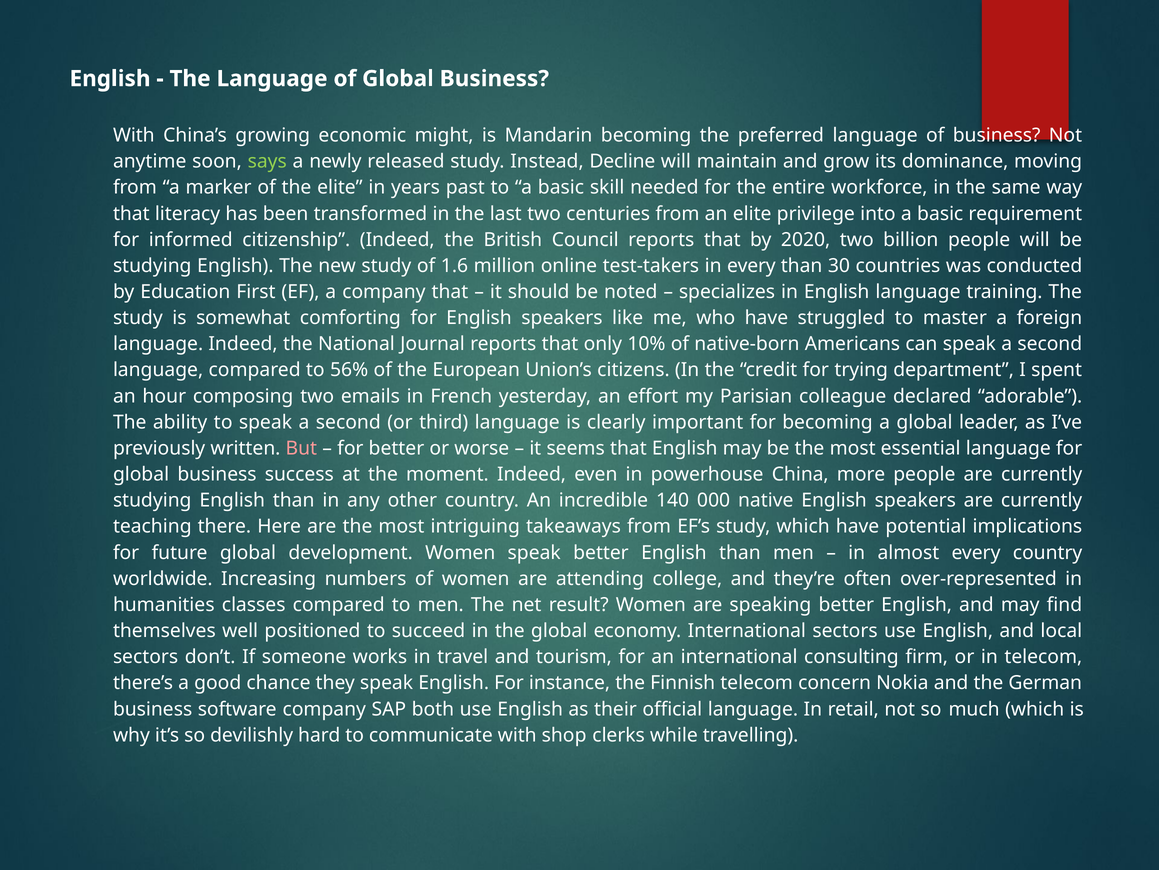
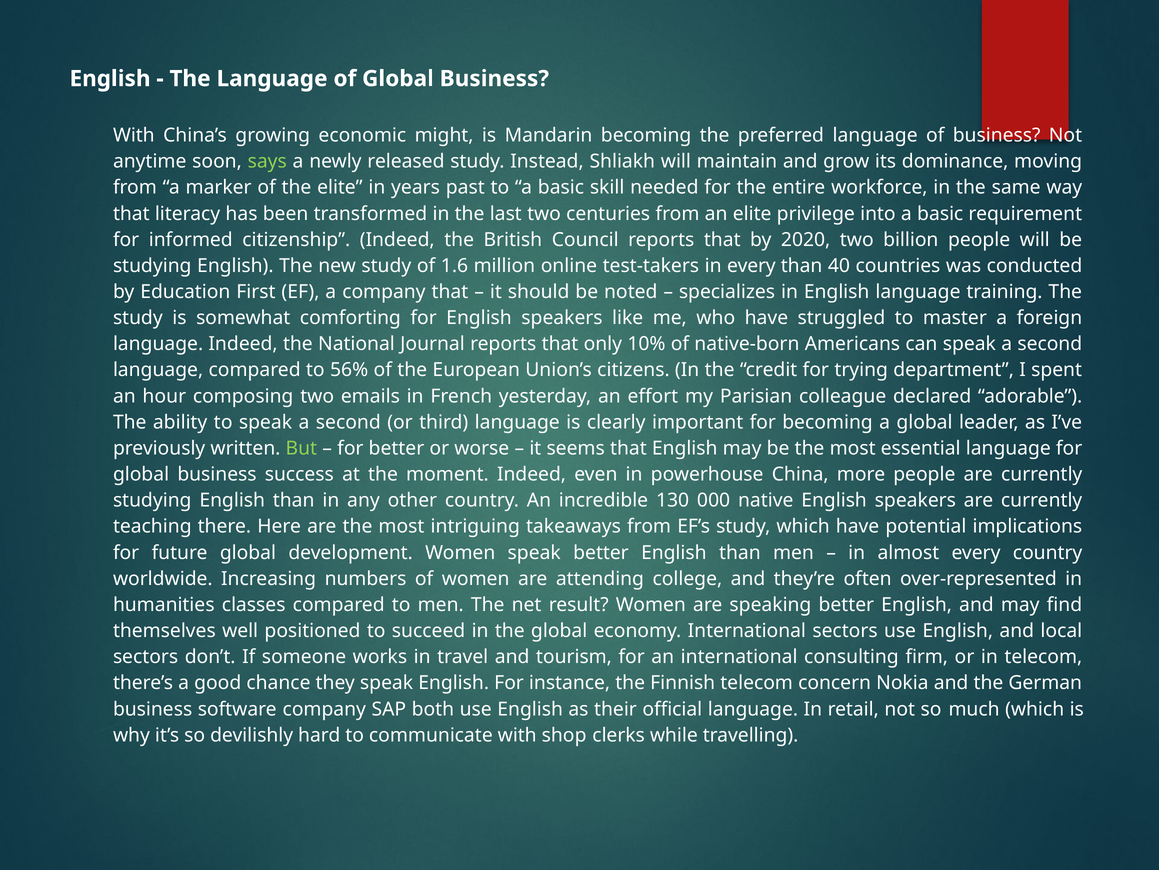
Decline: Decline -> Shliakh (622, 161)
30: 30 -> 40 (839, 266)
But colour: pink -> light green (301, 448)
140: 140 -> 130 (673, 500)
